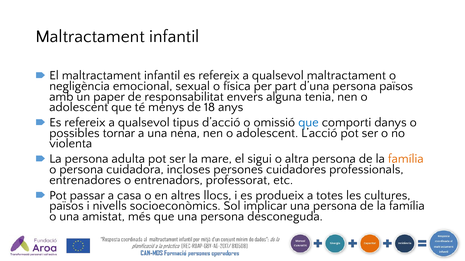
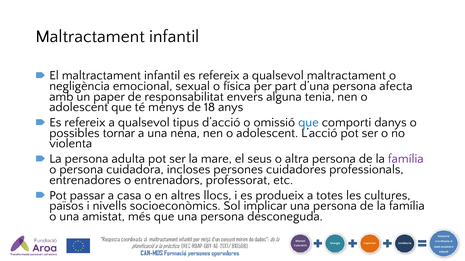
persona països: països -> afecta (396, 86)
sigui: sigui -> seus (260, 159)
família colour: orange -> purple (406, 159)
